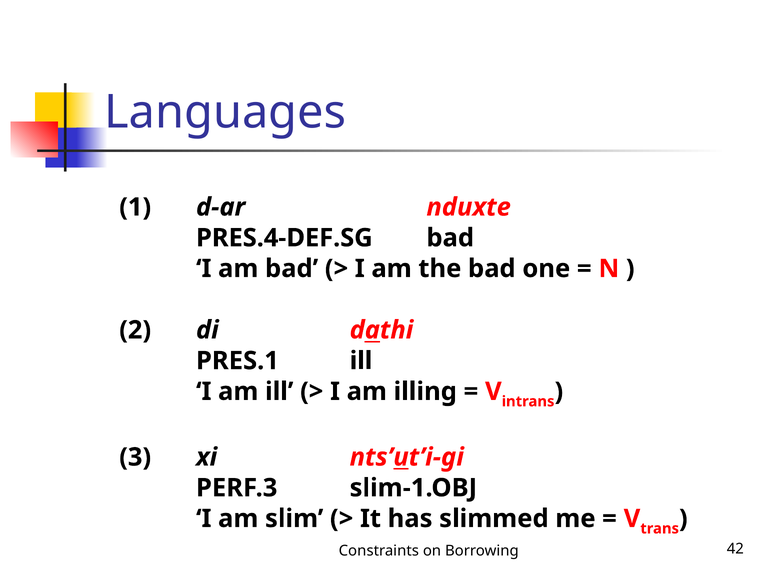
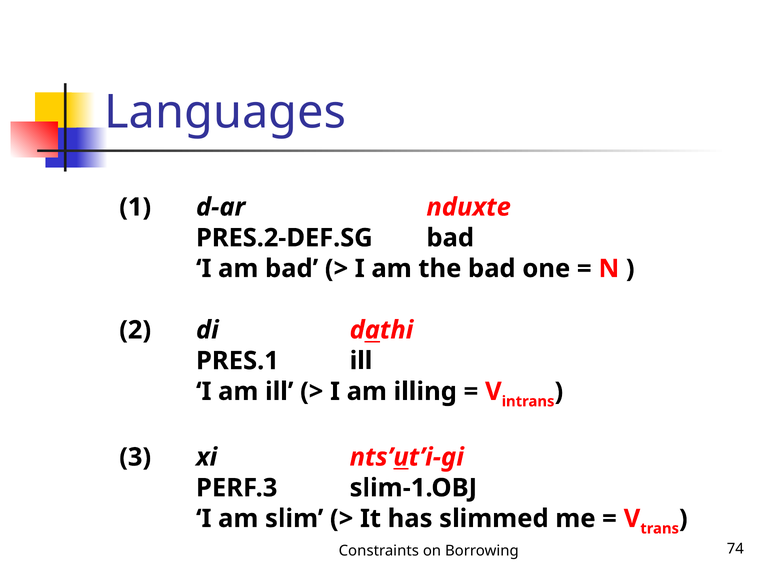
PRES.4-DEF.SG: PRES.4-DEF.SG -> PRES.2-DEF.SG (284, 238)
42: 42 -> 74 (735, 549)
